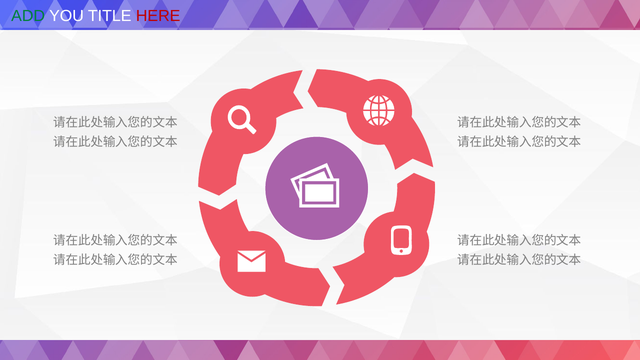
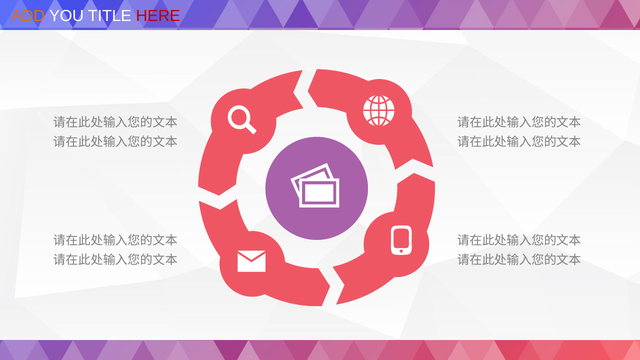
ADD colour: green -> orange (28, 16)
